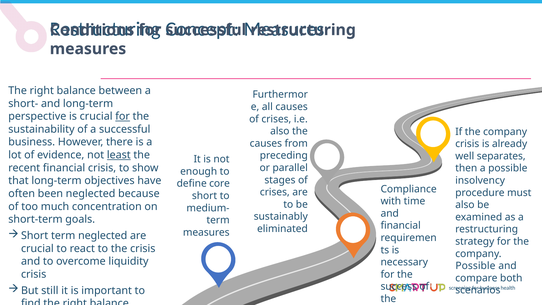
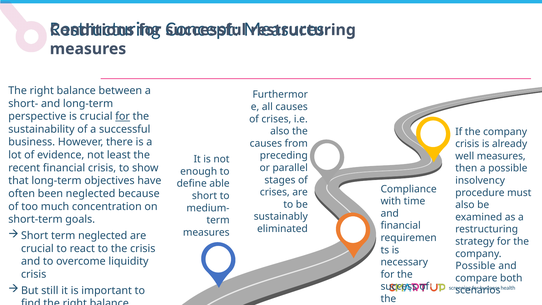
least underline: present -> none (119, 155)
well separates: separates -> measures (501, 156)
core: core -> able (220, 184)
